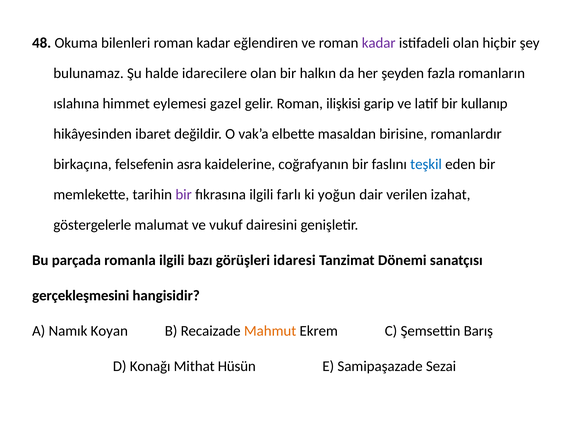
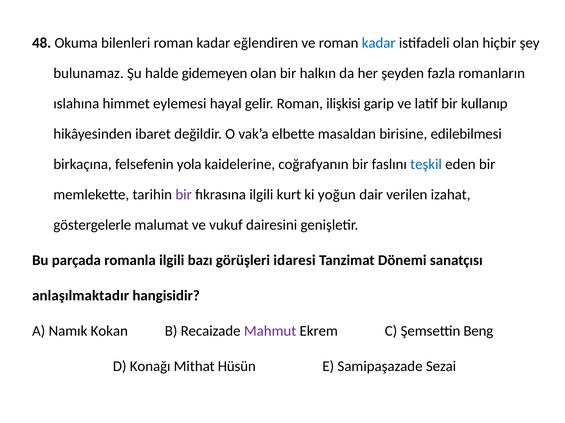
kadar colour: purple -> blue (379, 43)
idarecilere: idarecilere -> gidemeyen (215, 73)
gazel: gazel -> hayal (226, 104)
romanlardır: romanlardır -> edilebilmesi (466, 134)
asra: asra -> yola (189, 165)
farlı: farlı -> kurt (289, 195)
gerçekleşmesini: gerçekleşmesini -> anlaşılmaktadır (81, 296)
Koyan: Koyan -> Kokan (109, 332)
Mahmut colour: orange -> purple (270, 332)
Barış: Barış -> Beng (478, 332)
